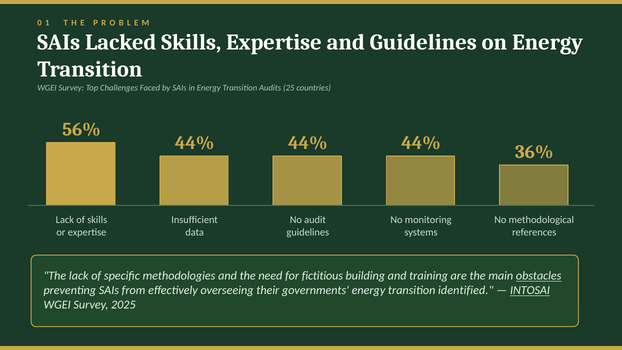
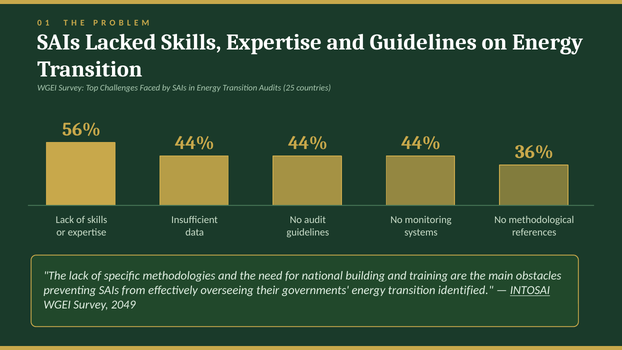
fictitious: fictitious -> national (322, 276)
obstacles underline: present -> none (539, 276)
2025: 2025 -> 2049 (123, 305)
